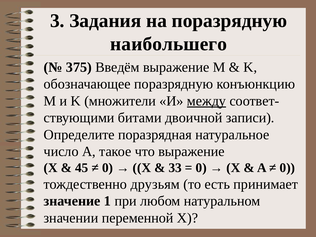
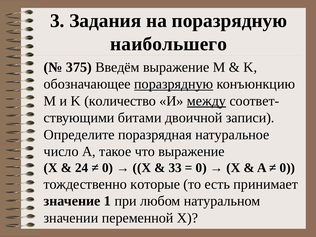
поразрядную underline: none -> present (174, 84)
множители: множители -> количество (120, 101)
45: 45 -> 24 (82, 168)
друзьям: друзьям -> которые (155, 184)
